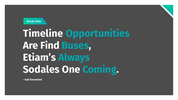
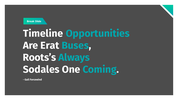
Find: Find -> Erat (50, 46)
Etiam’s: Etiam’s -> Roots’s (39, 58)
